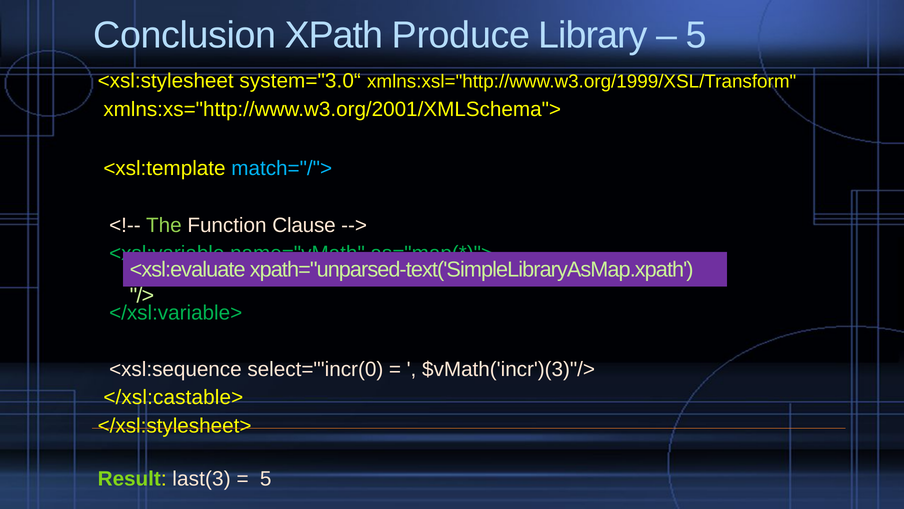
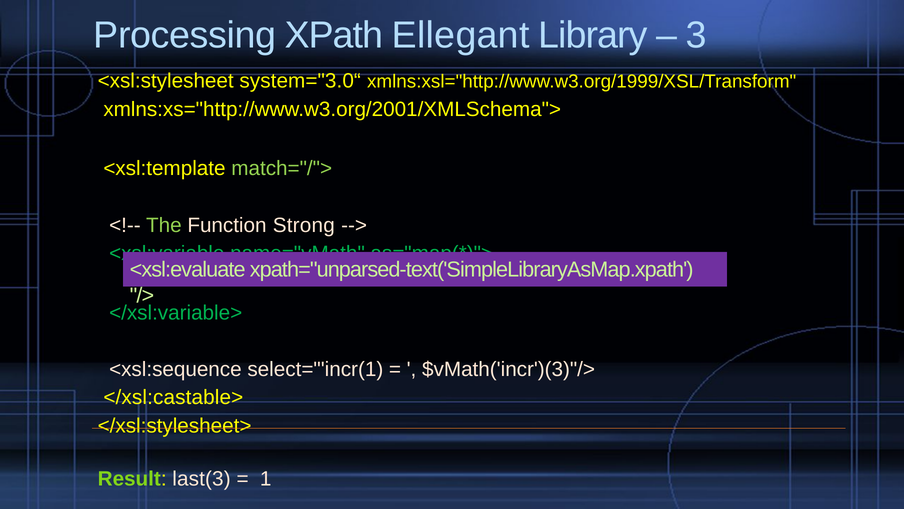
Conclusion: Conclusion -> Processing (185, 35)
Produce: Produce -> Ellegant (461, 35)
5: 5 -> 3 (696, 35)
match="/"> colour: light blue -> light green (282, 168)
Clause: Clause -> Strong (304, 225)
select="'incr(0: select="'incr(0 -> select="'incr(1 (315, 369)
5: 5 -> 1 (266, 479)
